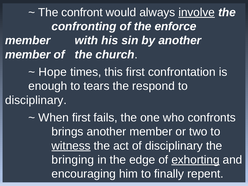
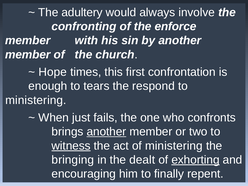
confront: confront -> adultery (82, 12)
involve underline: present -> none (197, 12)
disciplinary: disciplinary -> ministering (36, 100)
When first: first -> just (81, 118)
another underline: none -> present (106, 132)
of disciplinary: disciplinary -> ministering (174, 146)
edge: edge -> dealt (142, 160)
